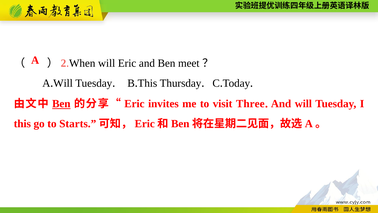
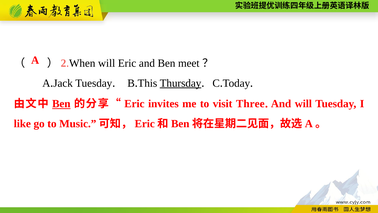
Will: Will -> Jack (63, 83)
Thursday underline: none -> present (181, 83)
this: this -> like (22, 124)
Starts: Starts -> Music (78, 124)
